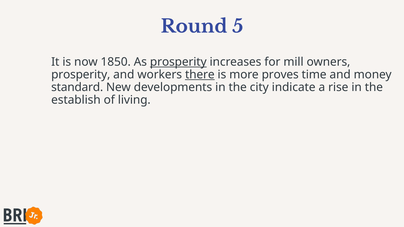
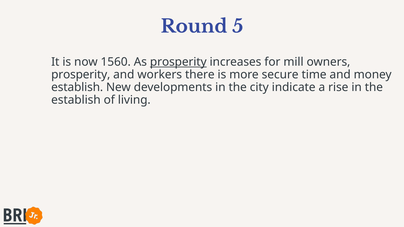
1850: 1850 -> 1560 (116, 62)
there underline: present -> none (200, 75)
proves: proves -> secure (280, 75)
standard: standard -> establish (77, 87)
